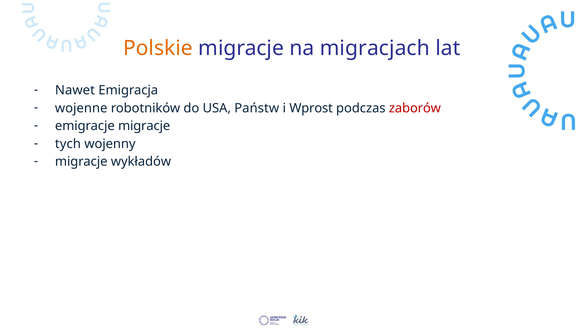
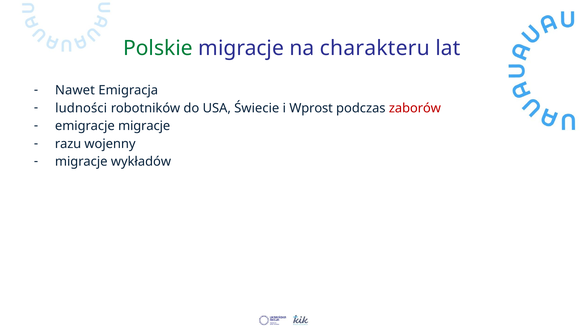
Polskie colour: orange -> green (158, 48)
migracjach: migracjach -> charakteru (375, 48)
wojenne: wojenne -> ludności (81, 108)
Państw: Państw -> Świecie (257, 108)
tych: tych -> razu (68, 144)
